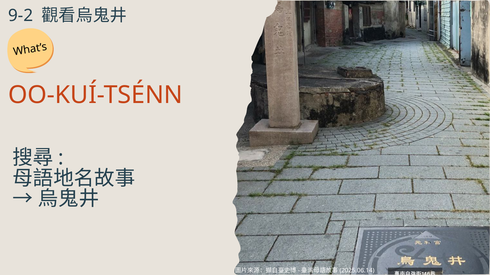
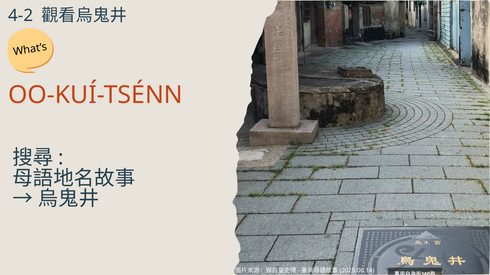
9-2: 9-2 -> 4-2 (21, 16)
